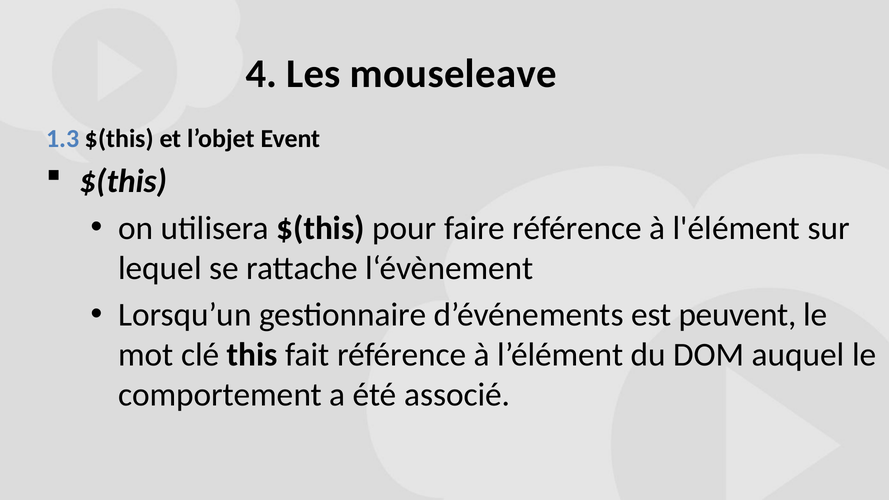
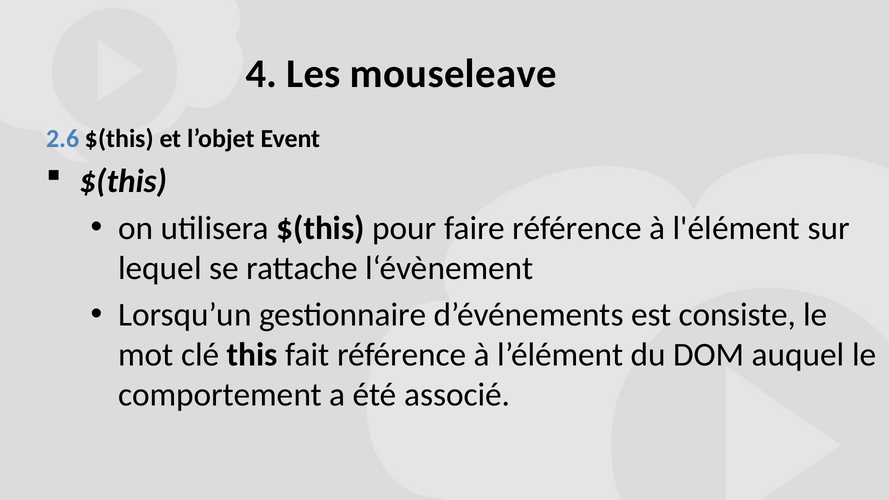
1.3: 1.3 -> 2.6 (63, 139)
peuvent: peuvent -> consiste (737, 315)
